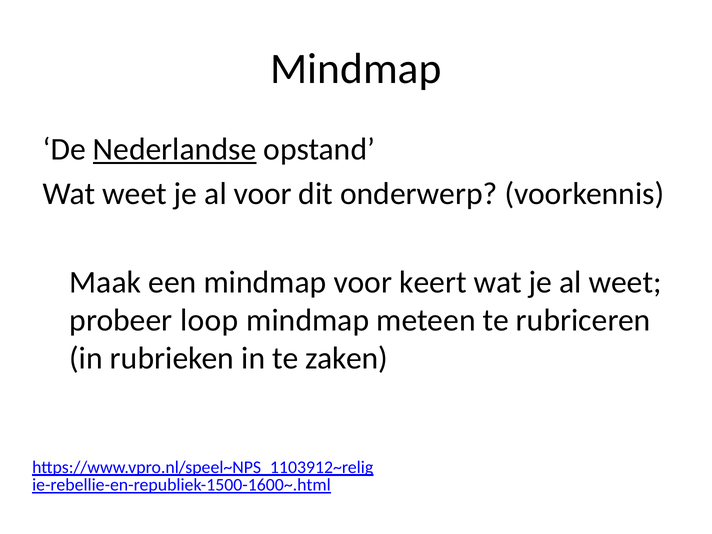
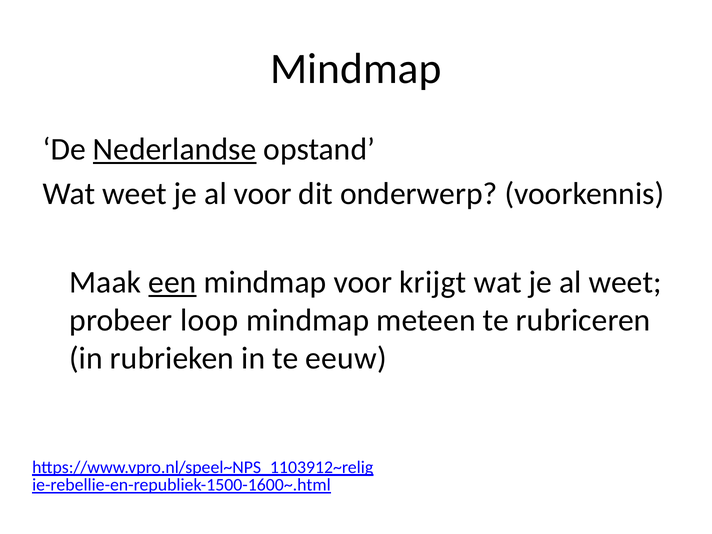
een underline: none -> present (172, 282)
keert: keert -> krijgt (433, 282)
zaken: zaken -> eeuw (346, 358)
